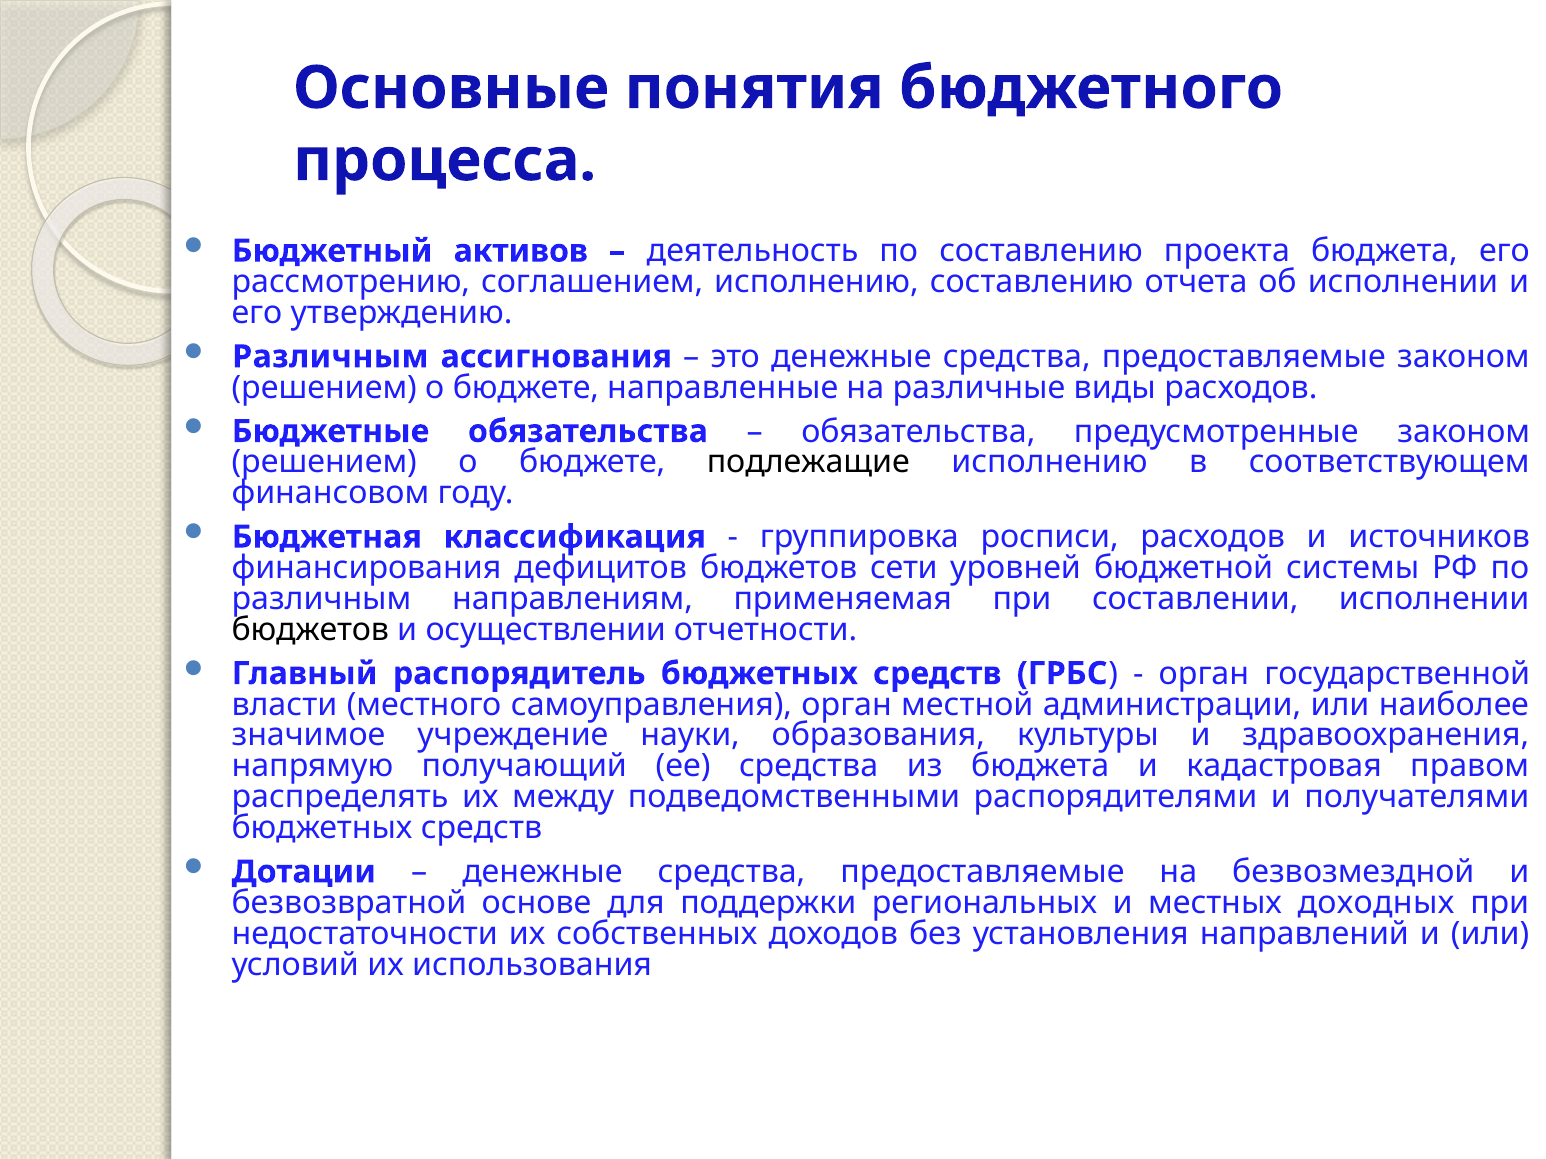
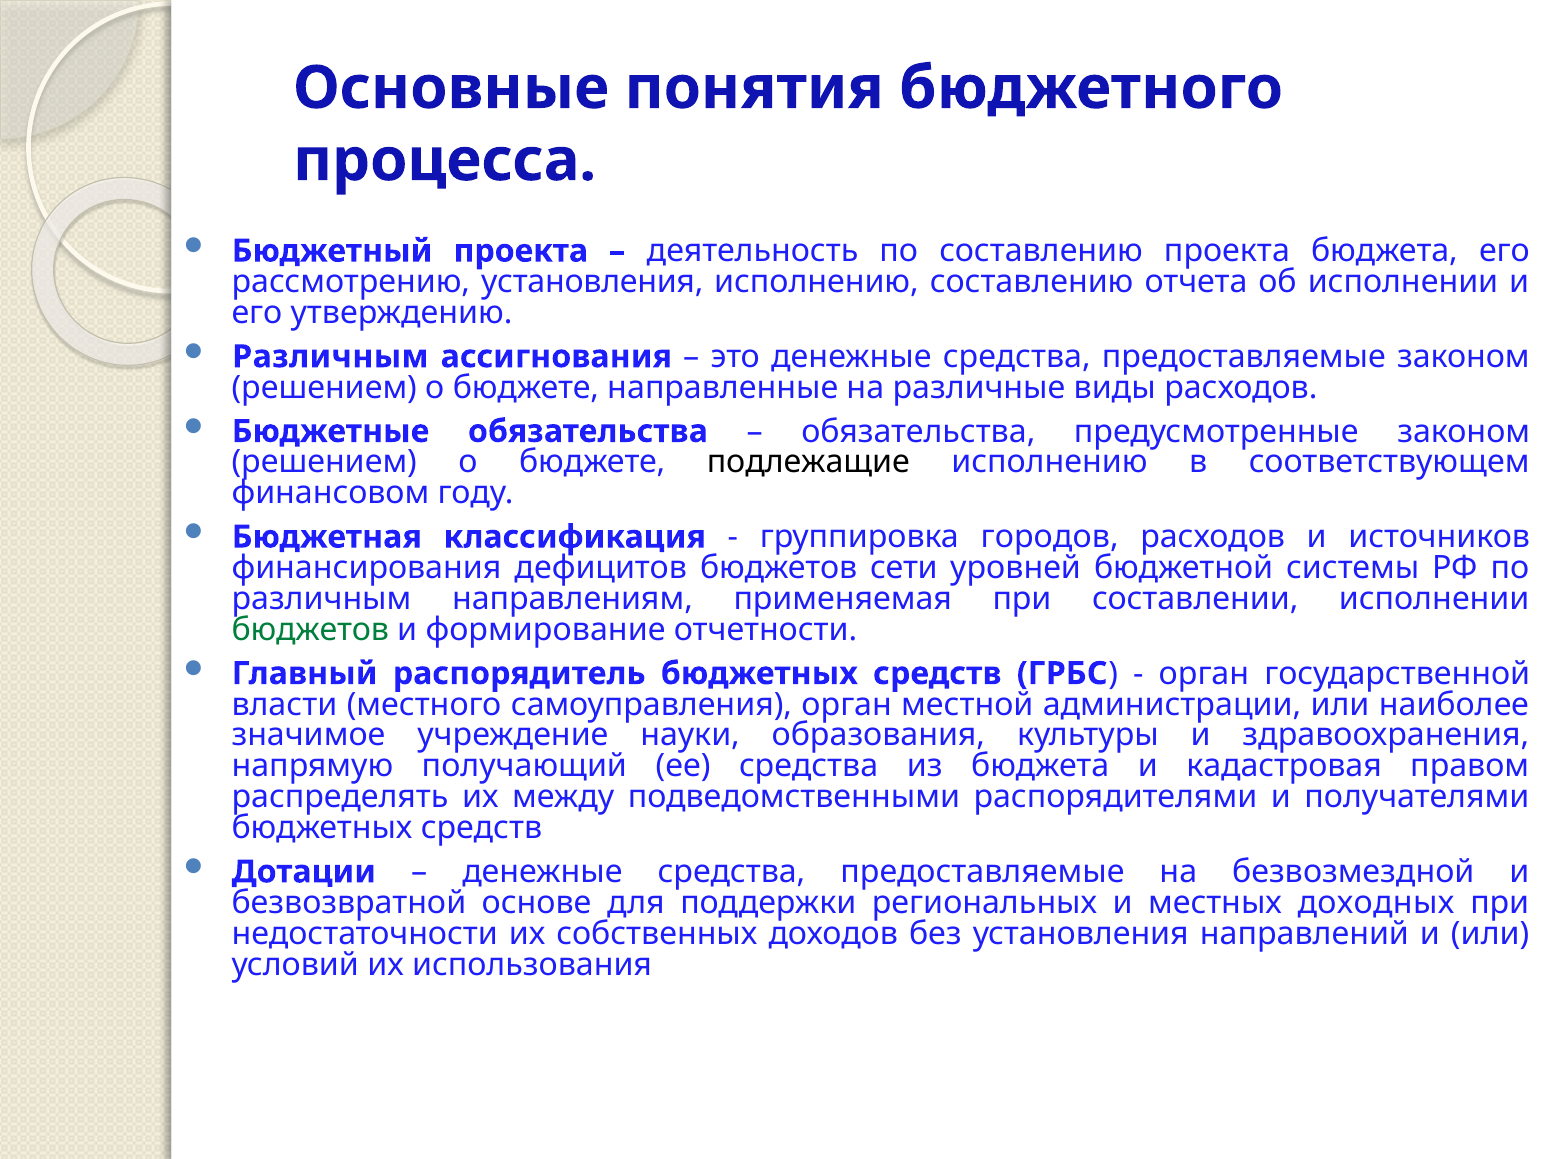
Бюджетный активов: активов -> проекта (521, 251)
рассмотрению соглашением: соглашением -> установления (592, 282)
росписи: росписи -> городов (1050, 537)
бюджетов colour: black -> green (310, 630)
осуществлении: осуществлении -> формирование (546, 630)
